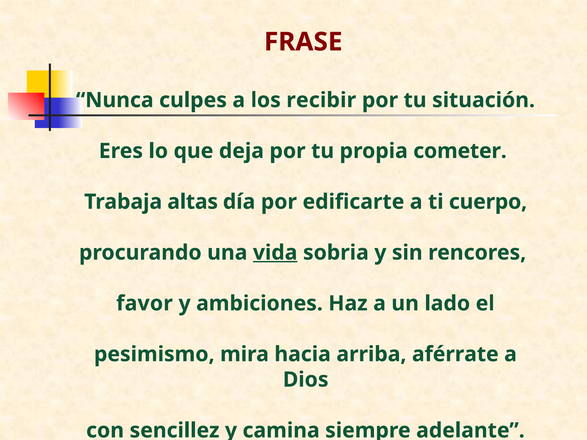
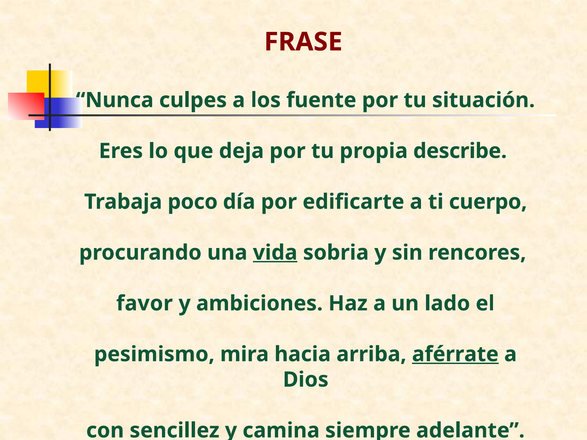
recibir: recibir -> fuente (321, 100)
cometer: cometer -> describe (460, 151)
altas: altas -> poco (193, 202)
aférrate underline: none -> present (455, 354)
